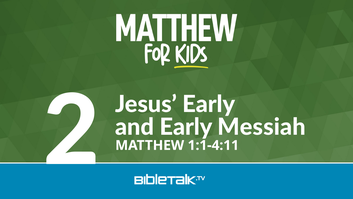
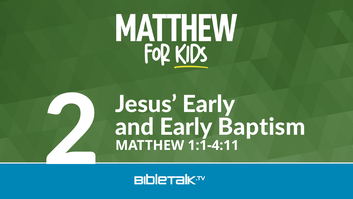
Messiah: Messiah -> Baptism (261, 127)
